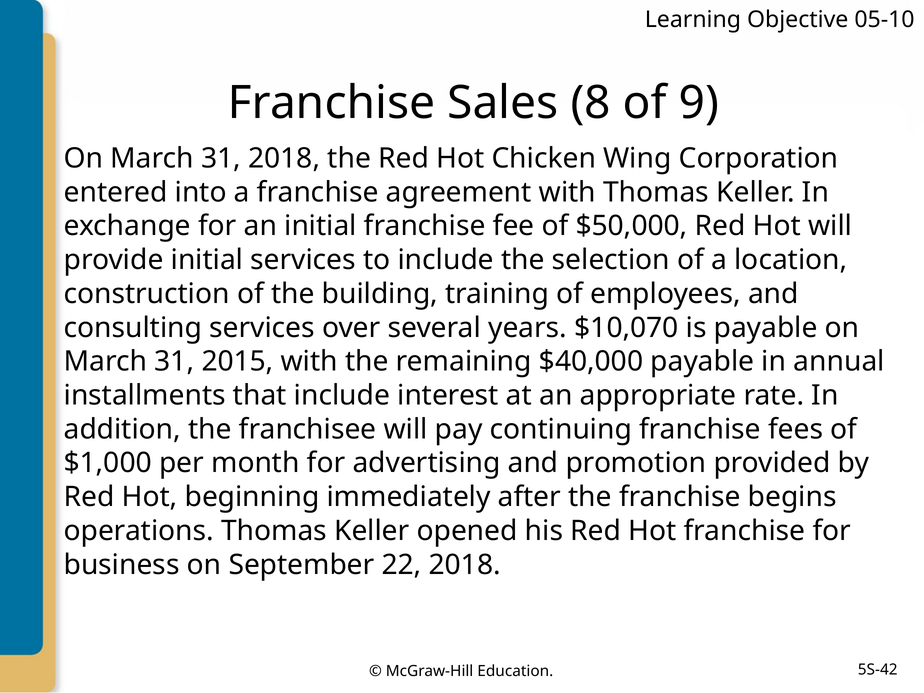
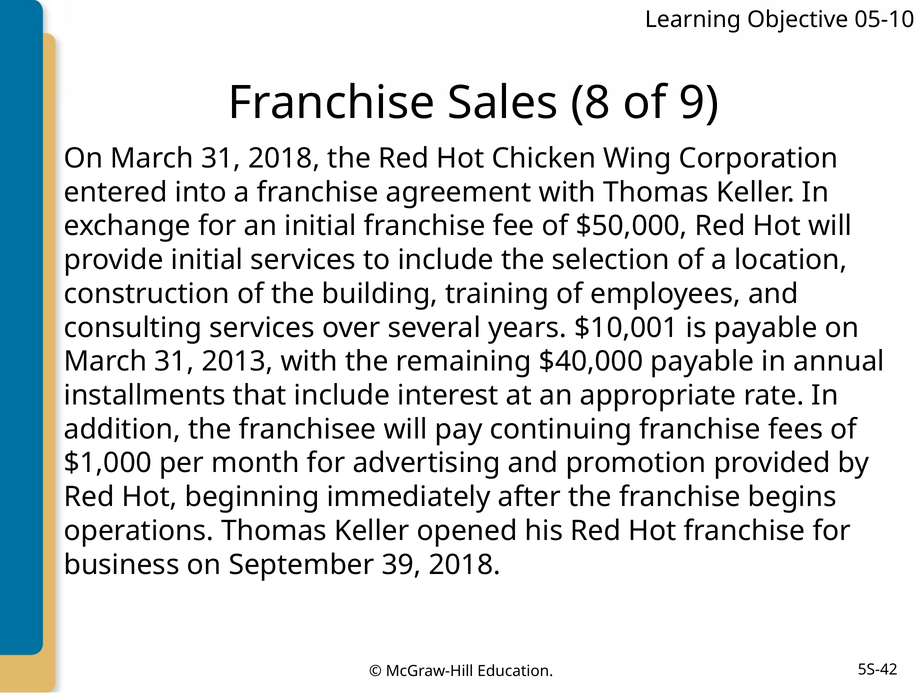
$10,070: $10,070 -> $10,001 (626, 328)
2015: 2015 -> 2013 (238, 362)
22: 22 -> 39 (402, 565)
